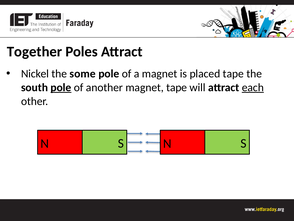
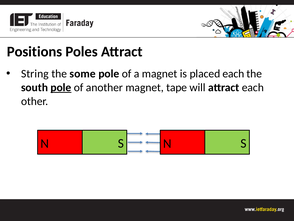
Together: Together -> Positions (35, 51)
Nickel: Nickel -> String (35, 74)
placed tape: tape -> each (233, 74)
each underline: present -> none (253, 87)
